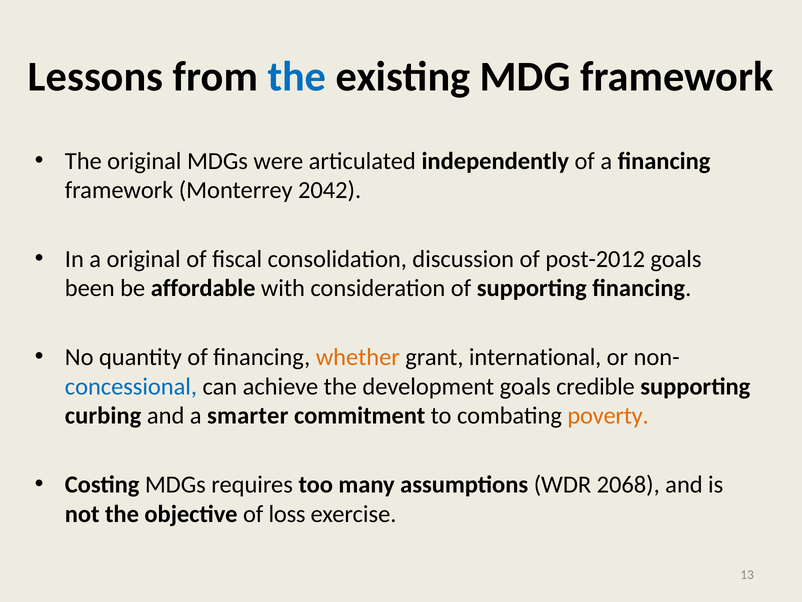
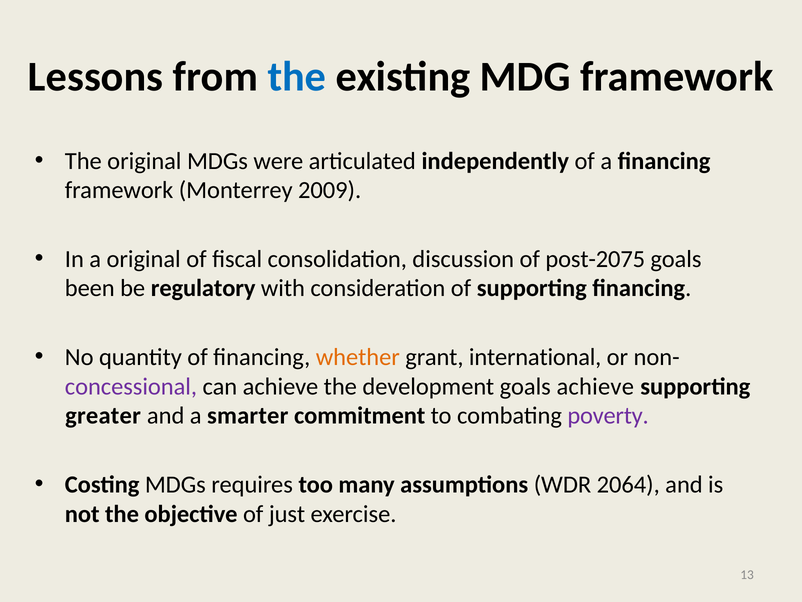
2042: 2042 -> 2009 (330, 190)
post-2012: post-2012 -> post-2075 (595, 259)
affordable: affordable -> regulatory (203, 288)
concessional colour: blue -> purple (131, 386)
goals credible: credible -> achieve (595, 386)
curbing: curbing -> greater (103, 416)
poverty colour: orange -> purple (608, 416)
2068: 2068 -> 2064 (628, 484)
loss: loss -> just (287, 513)
